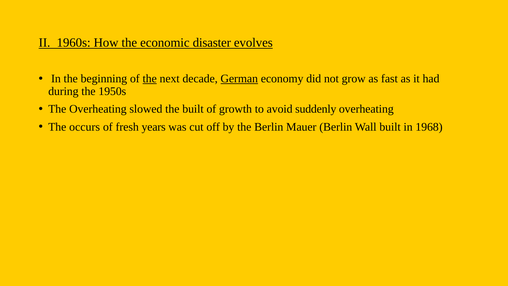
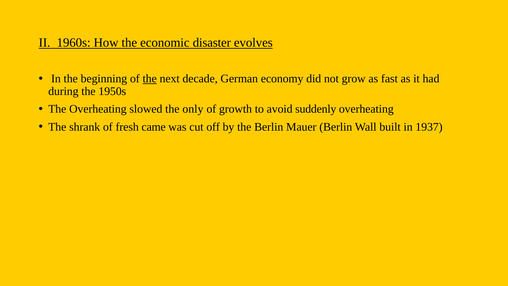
German underline: present -> none (239, 79)
the built: built -> only (193, 109)
occurs: occurs -> shrank (85, 127)
years: years -> came (154, 127)
1968: 1968 -> 1937 (429, 127)
